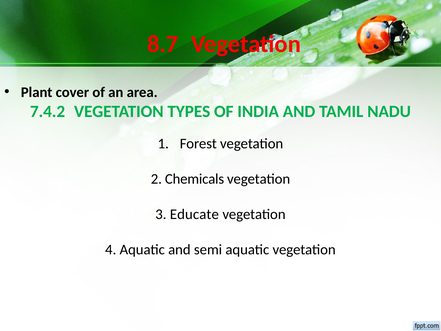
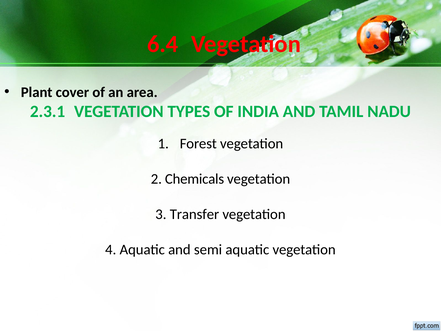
8.7: 8.7 -> 6.4 (163, 44)
7.4.2: 7.4.2 -> 2.3.1 (48, 111)
Educate: Educate -> Transfer (194, 214)
